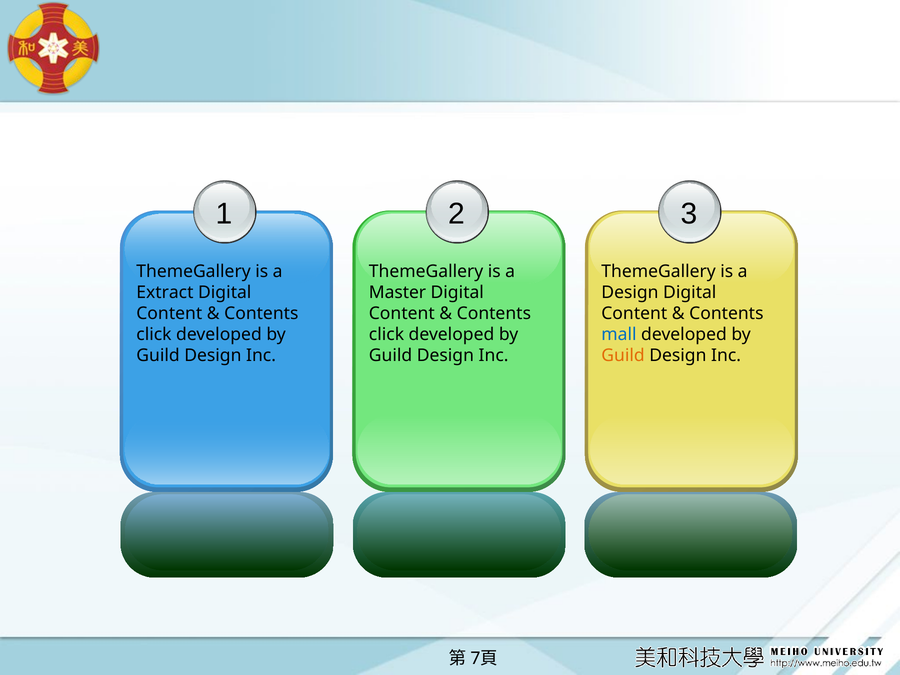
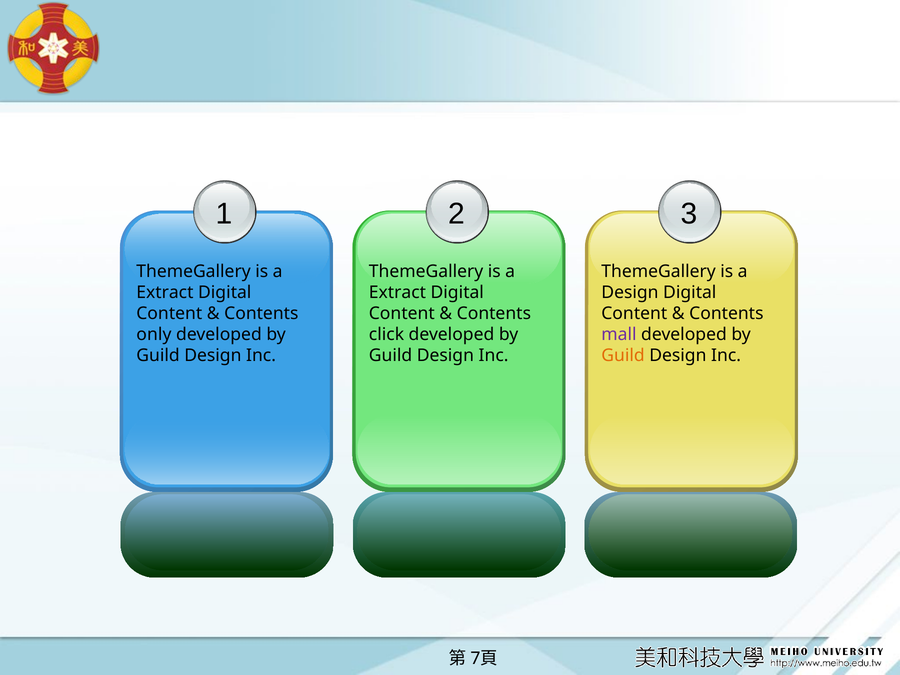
Master: Master -> Extract (397, 292)
click: click -> only (154, 334)
mall colour: blue -> purple (619, 334)
